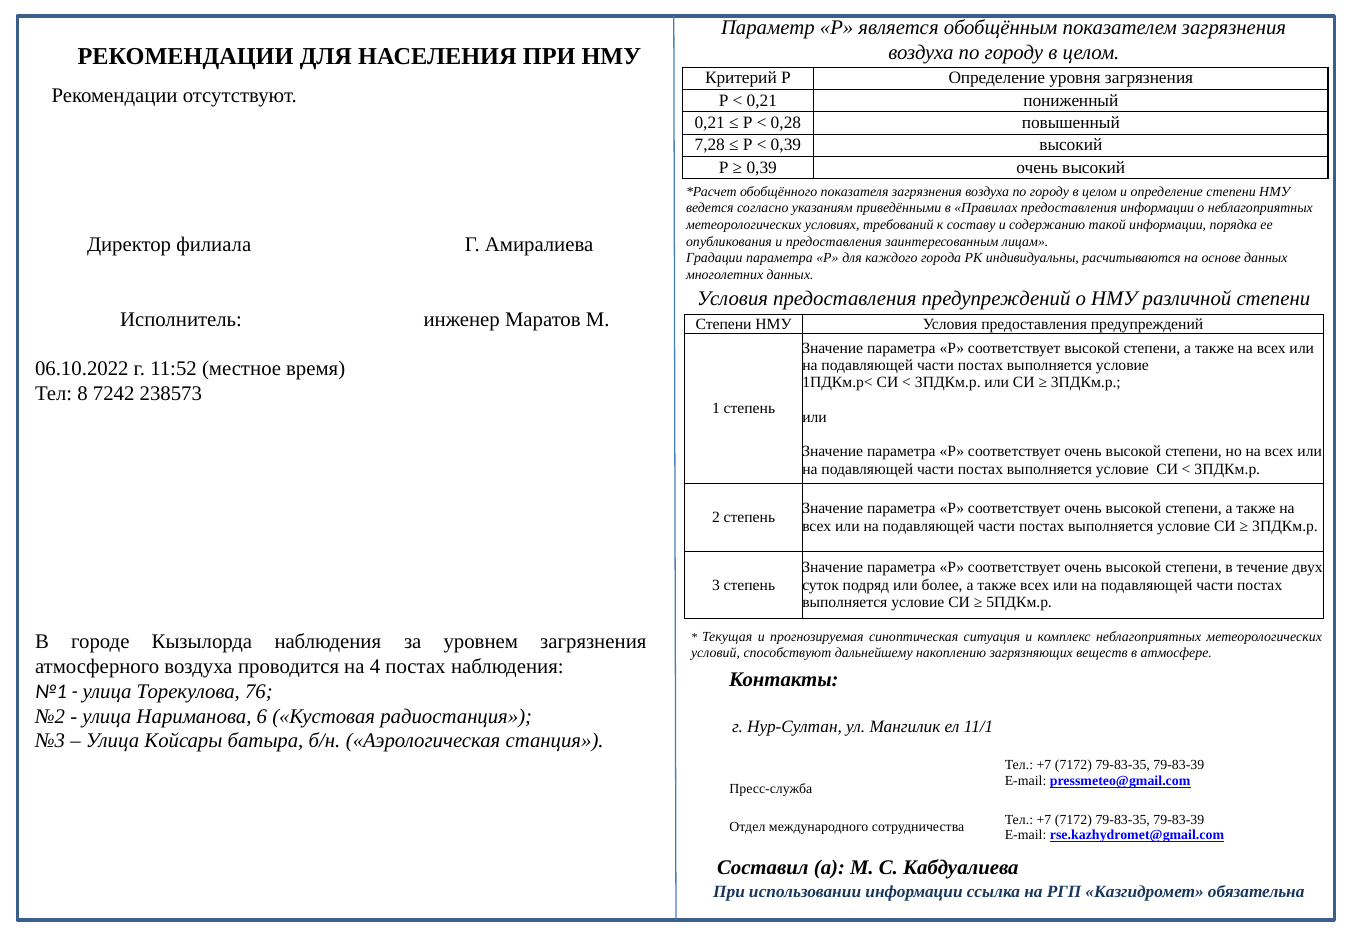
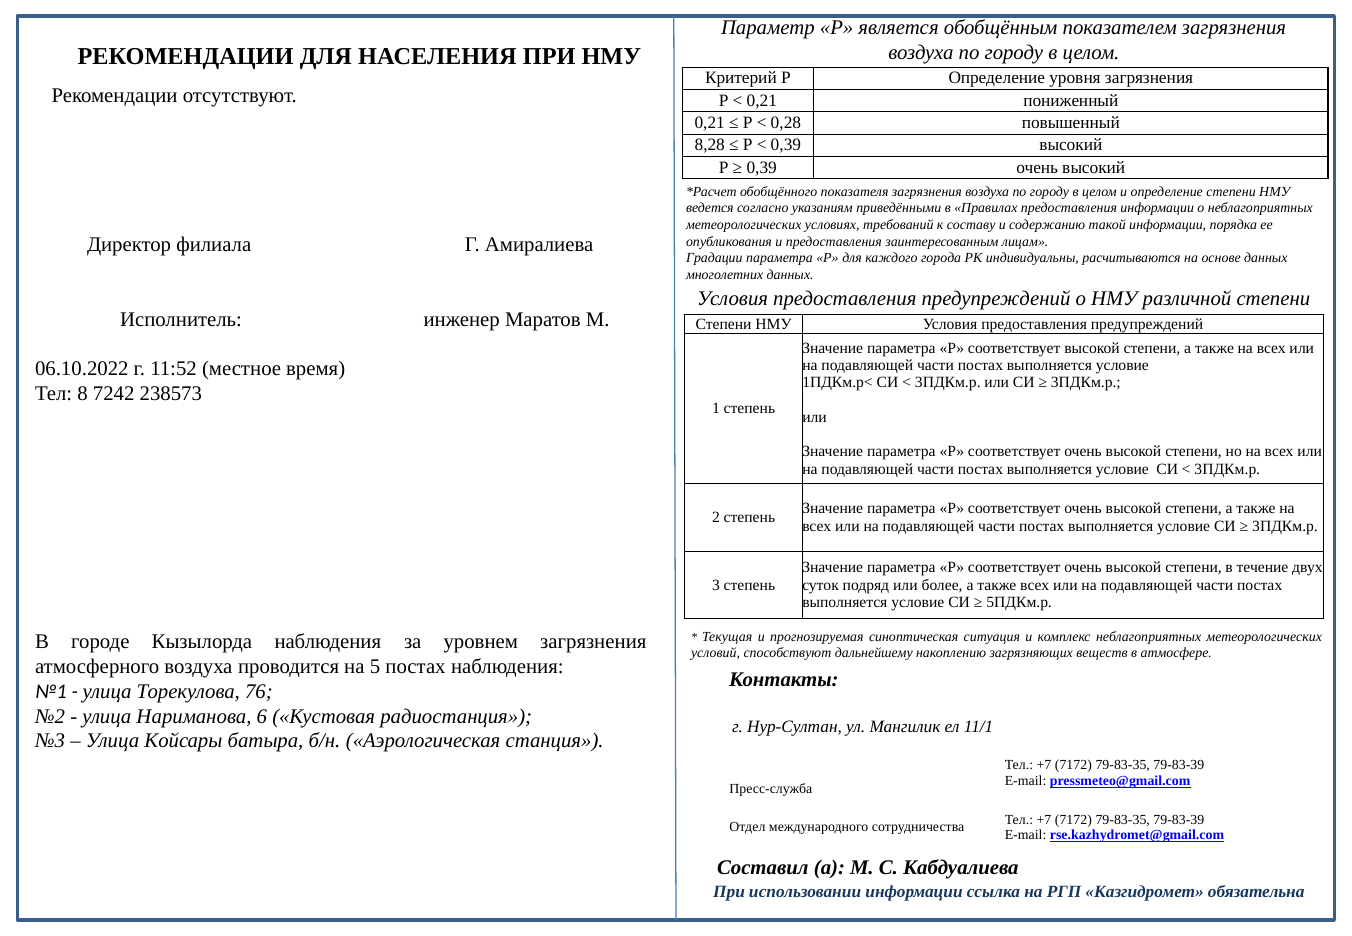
7,28: 7,28 -> 8,28 (710, 145)
4: 4 -> 5 (375, 666)
